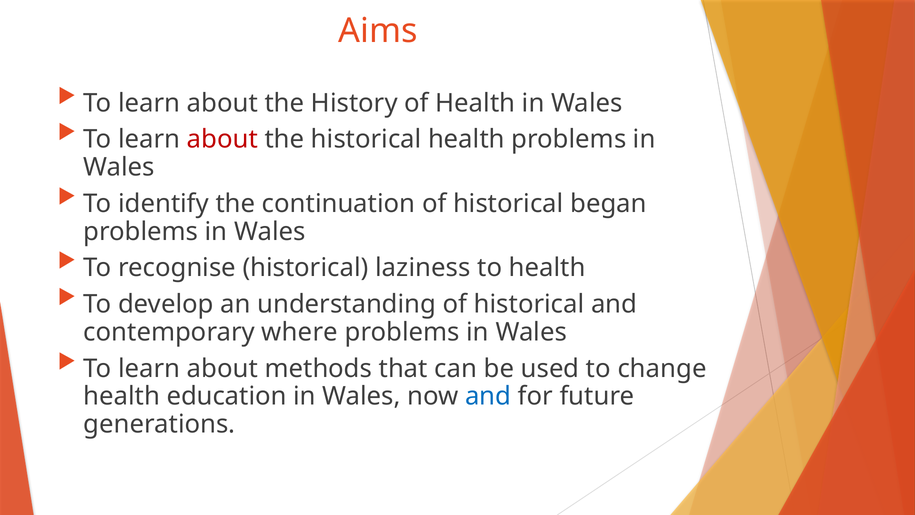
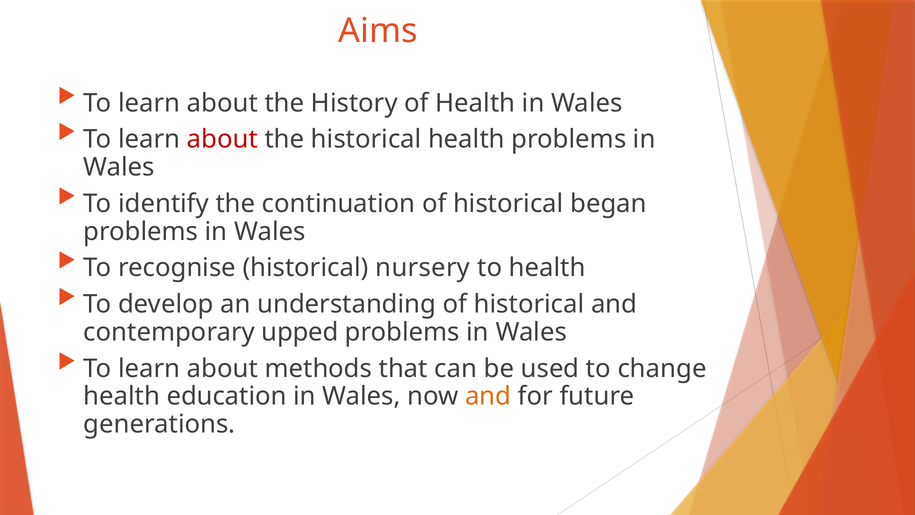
laziness: laziness -> nursery (423, 268)
where: where -> upped (300, 332)
and colour: blue -> orange (488, 396)
